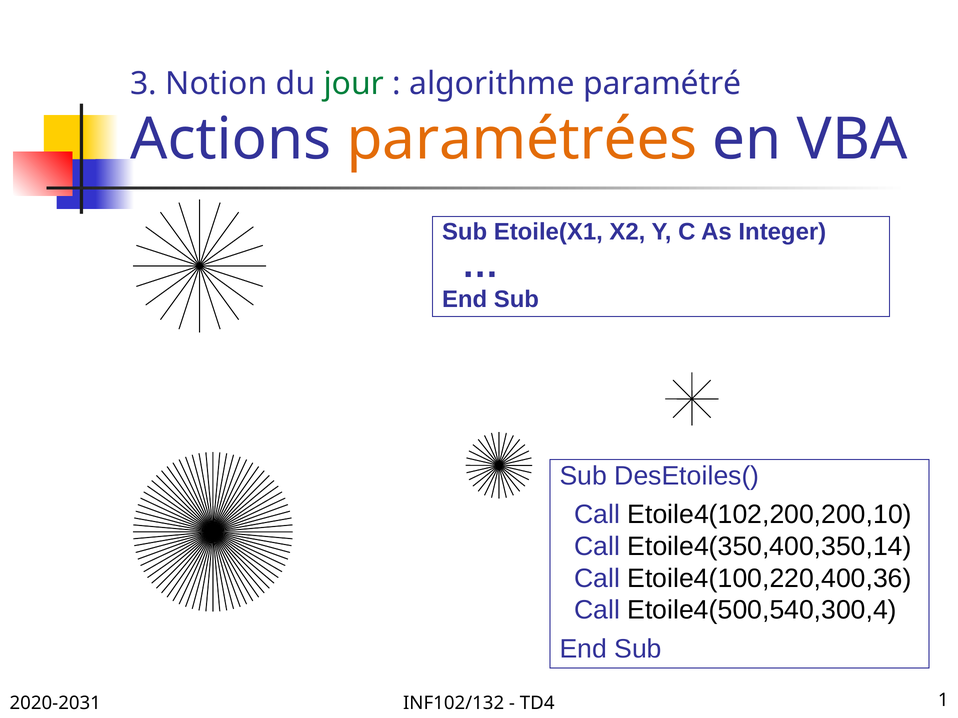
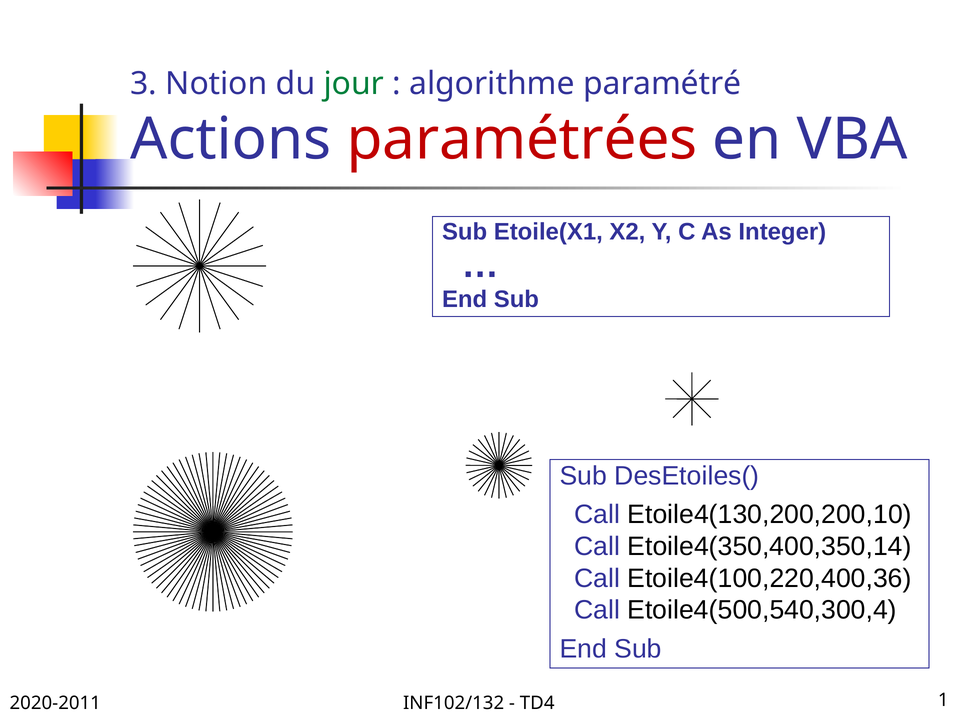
paramétrées colour: orange -> red (522, 140)
Etoile4(102,200,200,10: Etoile4(102,200,200,10 -> Etoile4(130,200,200,10 (770, 515)
2020-2031: 2020-2031 -> 2020-2011 (55, 704)
